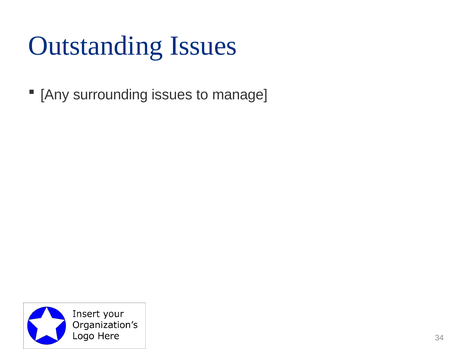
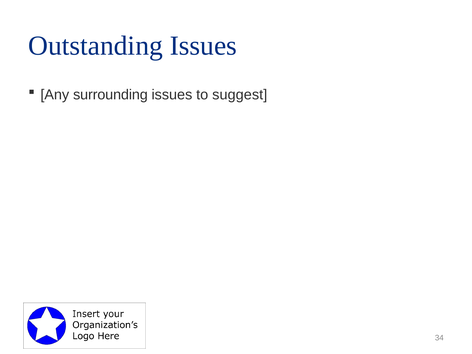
manage: manage -> suggest (240, 95)
